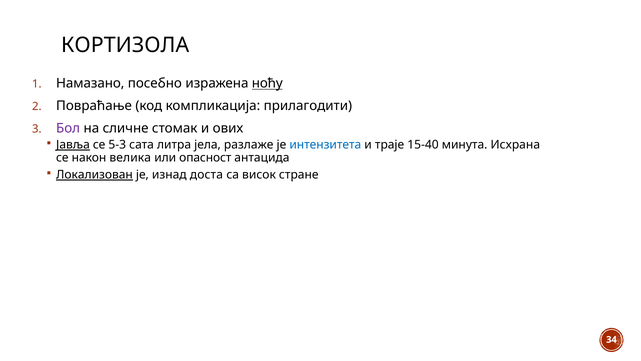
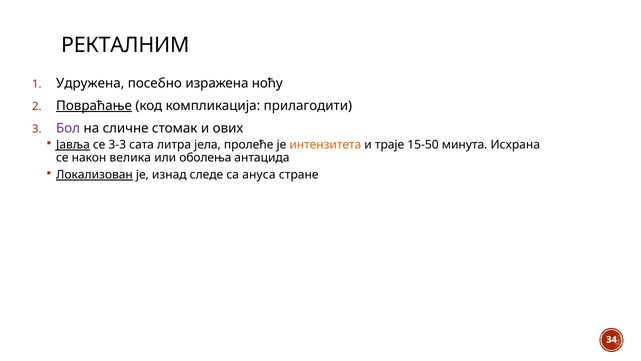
КОРТИЗОЛА: КОРТИЗОЛА -> РЕКТАЛНИМ (125, 45)
Намазано: Намазано -> Удружена (90, 83)
ноћу underline: present -> none (267, 83)
Повраћање underline: none -> present (94, 106)
5-3: 5-3 -> 3-3 (117, 145)
разлаже: разлаже -> пролеће (249, 145)
интензитета colour: blue -> orange (325, 145)
15-40: 15-40 -> 15-50 (423, 145)
опасност: опасност -> оболења (205, 158)
доста: доста -> следе (206, 175)
висок: висок -> ануса (259, 175)
